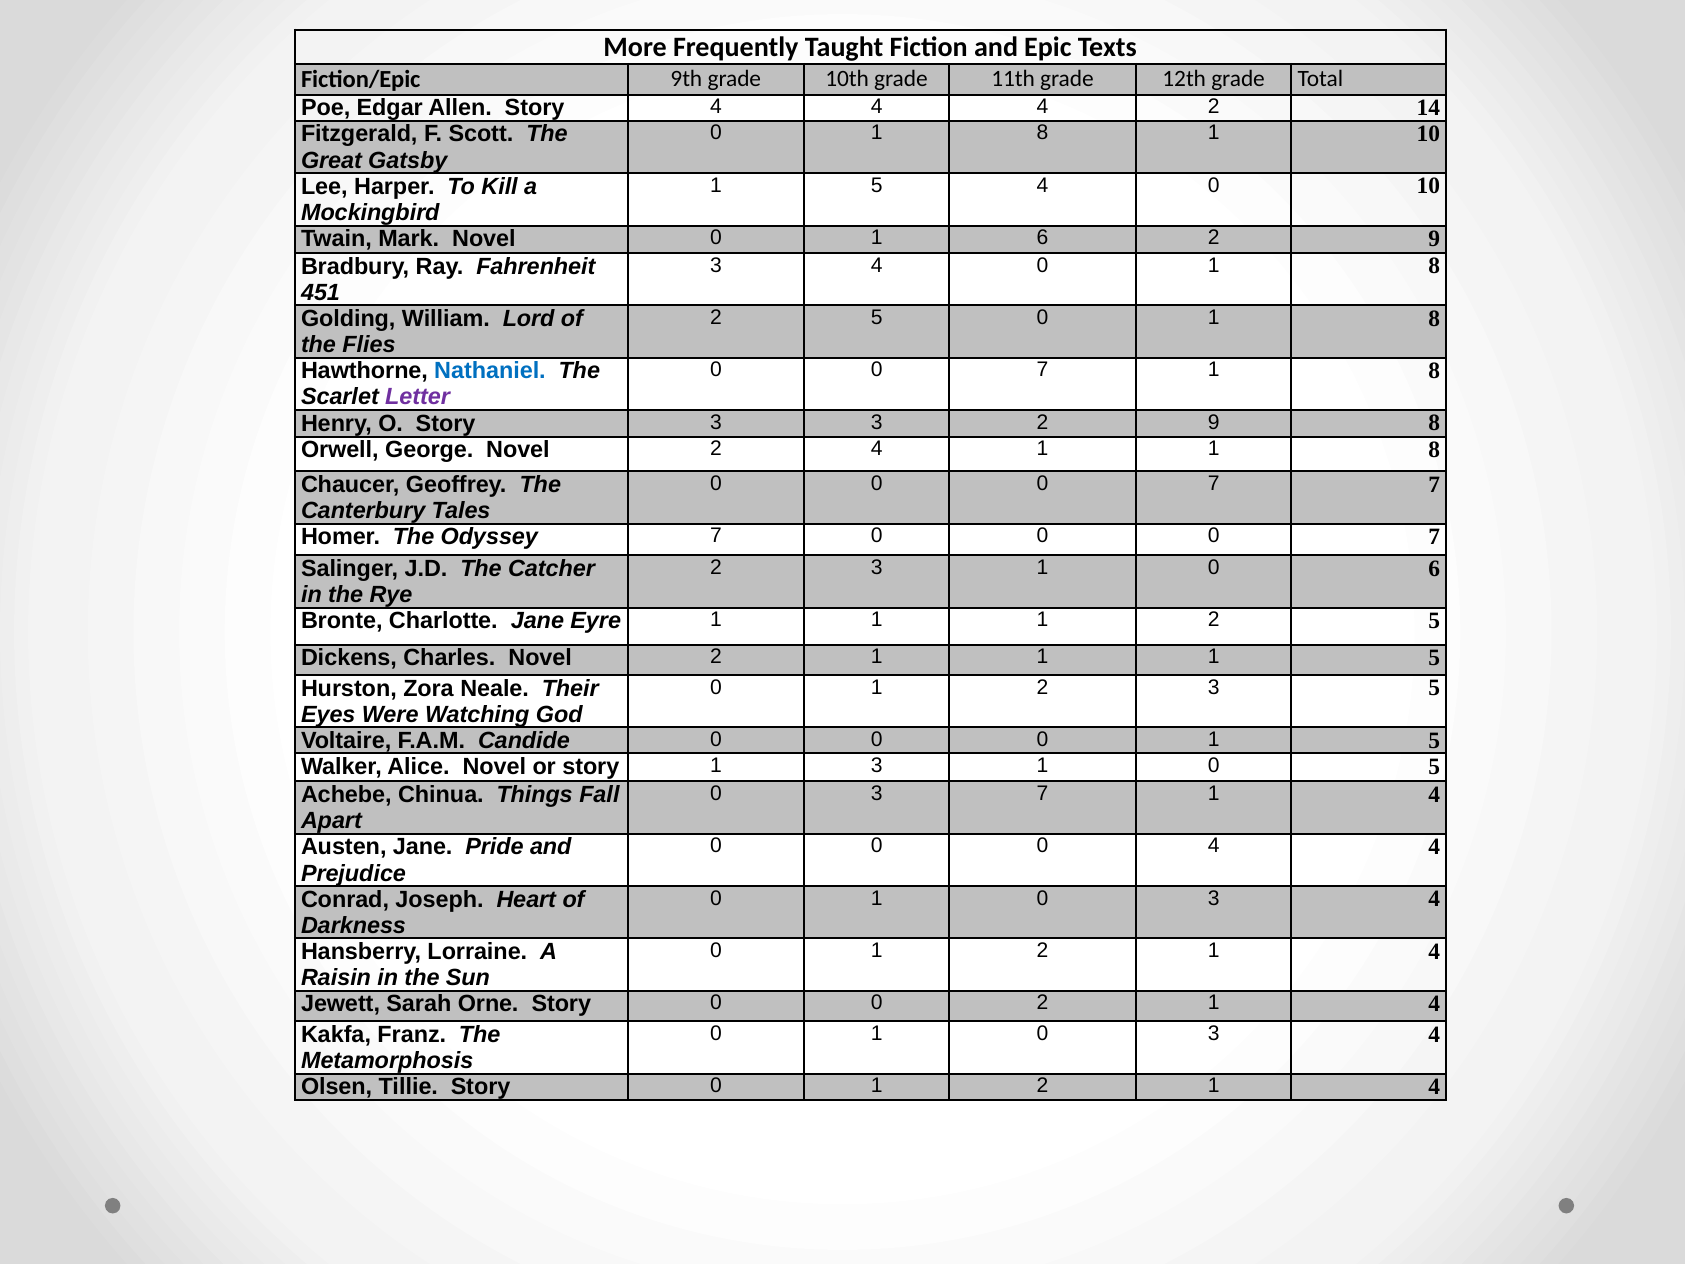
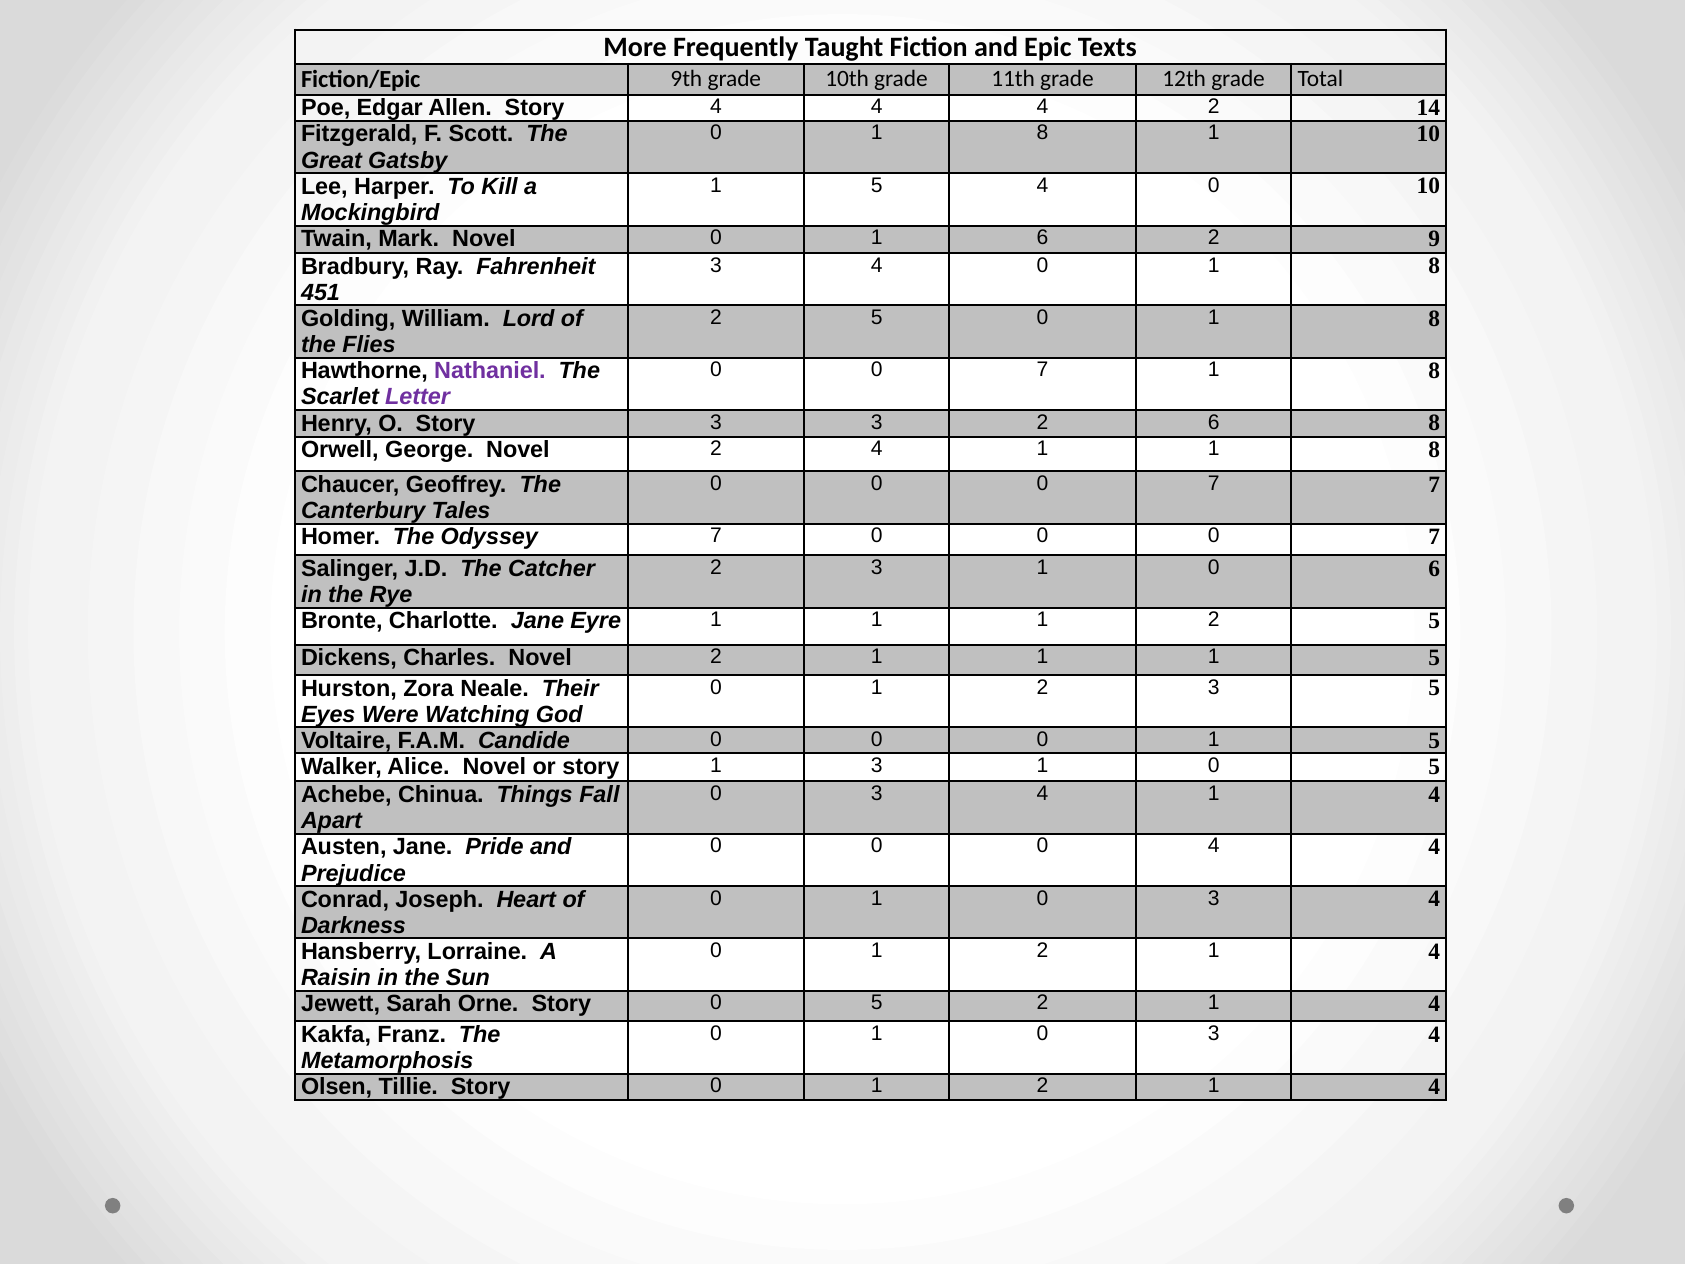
Nathaniel colour: blue -> purple (490, 371)
3 2 9: 9 -> 6 (1214, 422)
7: 7 -> 4 (1043, 793)
Story 0 0: 0 -> 5 (877, 1003)
